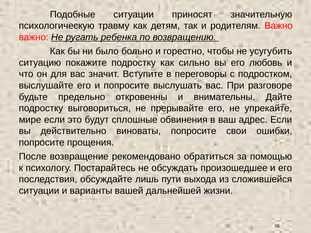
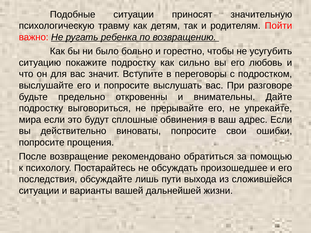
родителям Важно: Важно -> Пойти (278, 26)
мире: мире -> мира (30, 120)
